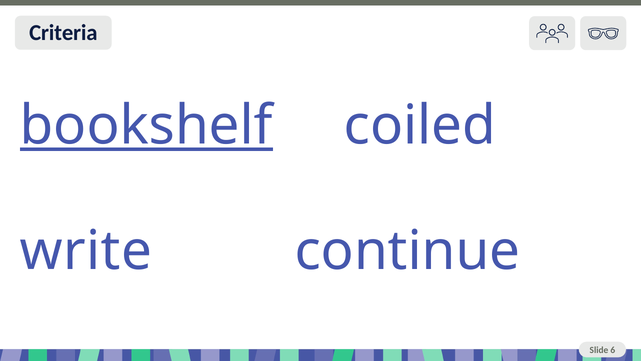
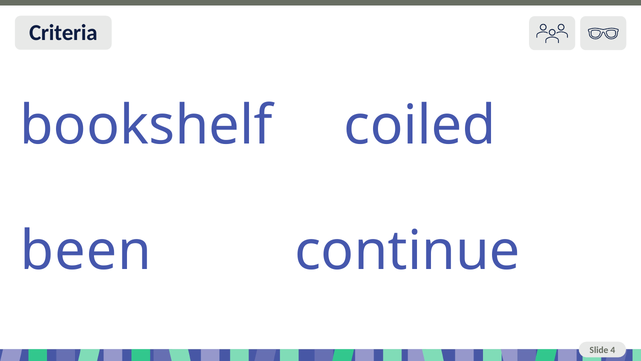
bookshelf underline: present -> none (146, 125)
write: write -> been (86, 251)
6: 6 -> 4 (613, 350)
